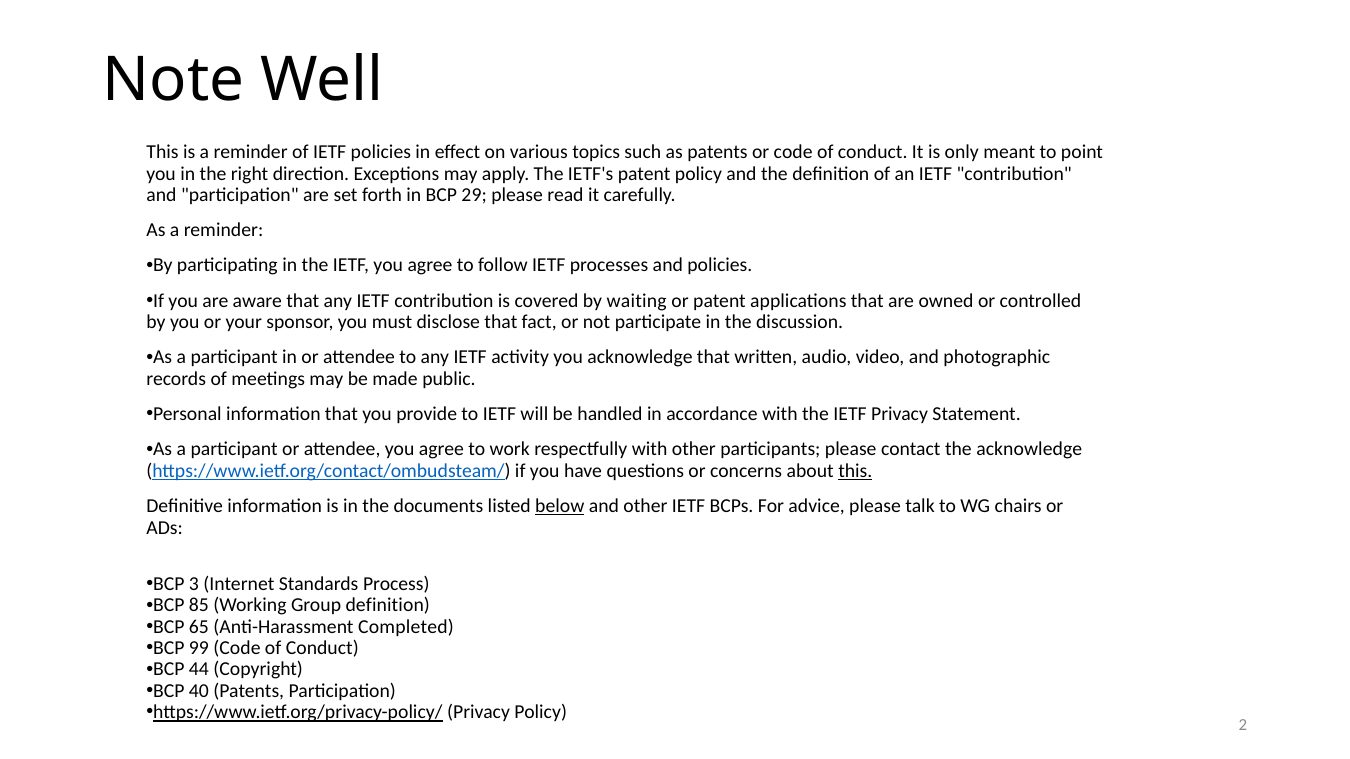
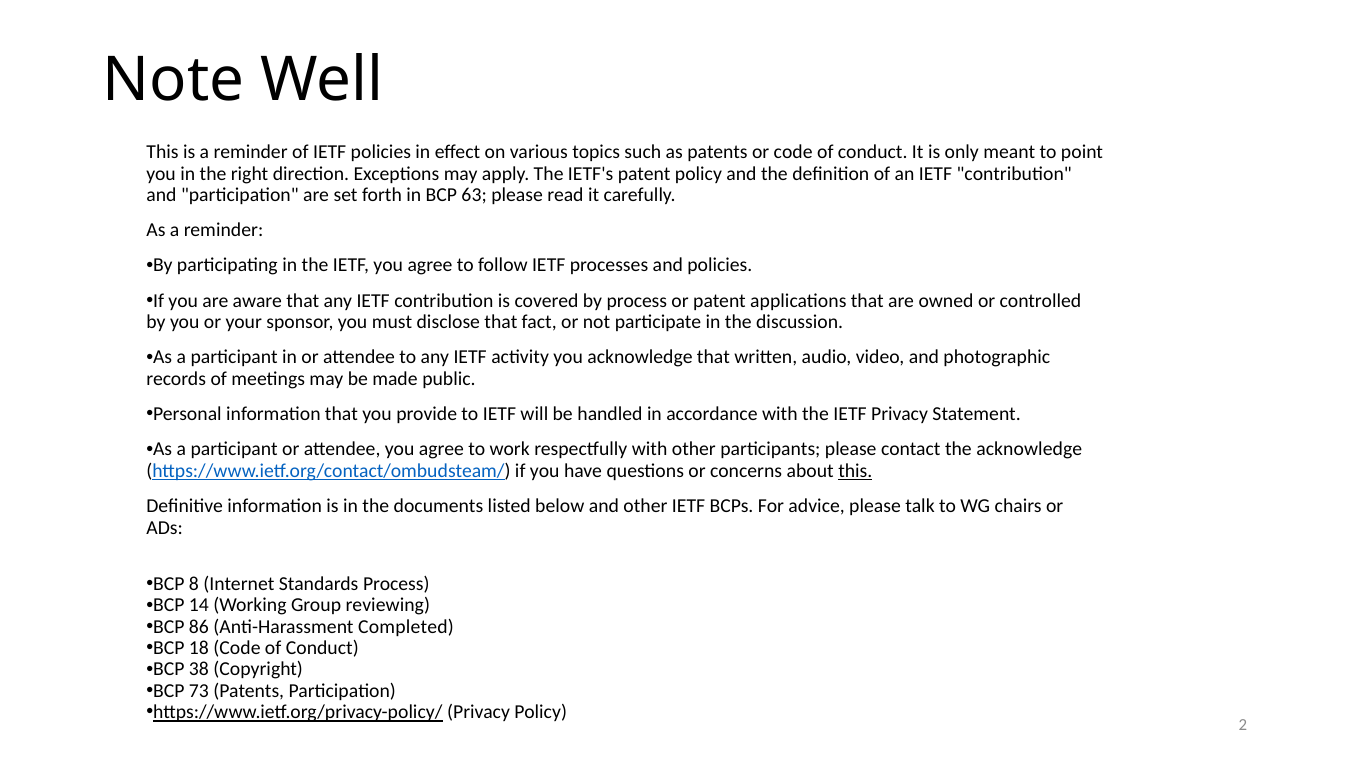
29: 29 -> 63 (474, 195)
by waiting: waiting -> process (637, 301)
below underline: present -> none (560, 507)
3: 3 -> 8 (194, 584)
85: 85 -> 14 (199, 606)
Group definition: definition -> reviewing (388, 606)
65: 65 -> 86 (199, 627)
99: 99 -> 18 (199, 648)
44: 44 -> 38 (199, 670)
40: 40 -> 73 (199, 691)
